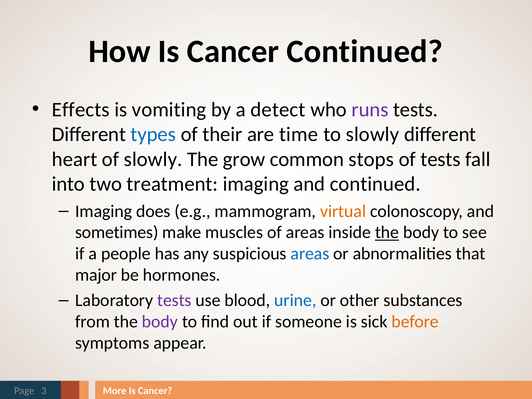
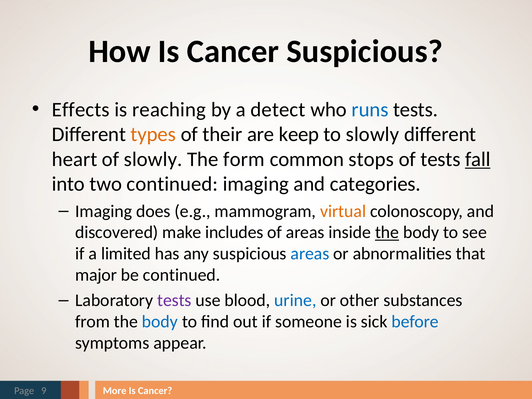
Cancer Continued: Continued -> Suspicious (365, 51)
vomiting: vomiting -> reaching (169, 110)
runs colour: purple -> blue (370, 110)
types colour: blue -> orange (153, 134)
time: time -> keep (299, 134)
grow: grow -> form (244, 159)
fall underline: none -> present (478, 159)
two treatment: treatment -> continued (172, 184)
and continued: continued -> categories (375, 184)
sometimes: sometimes -> discovered (117, 232)
muscles: muscles -> includes (234, 232)
people: people -> limited (126, 254)
be hormones: hormones -> continued (182, 275)
body colour: purple -> blue (160, 322)
before colour: orange -> blue (415, 322)
3: 3 -> 9 (44, 391)
